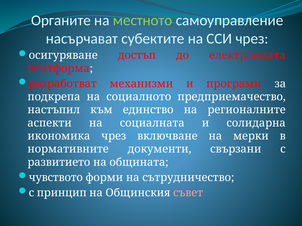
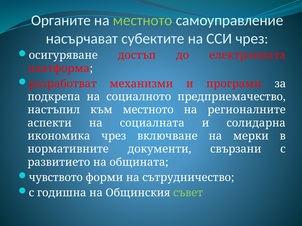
към единство: единство -> местното (148, 110)
принцип: принцип -> годишна (62, 193)
съвет colour: pink -> light green (188, 193)
